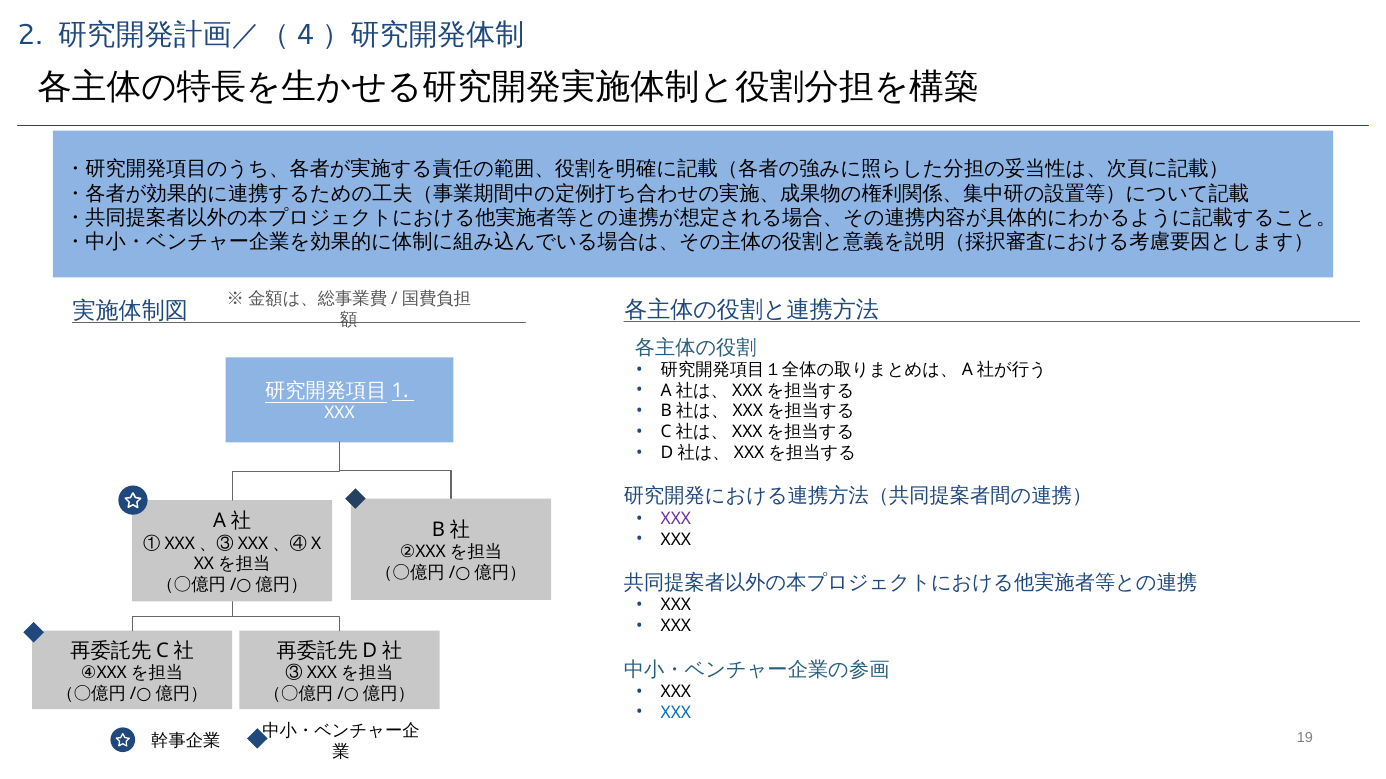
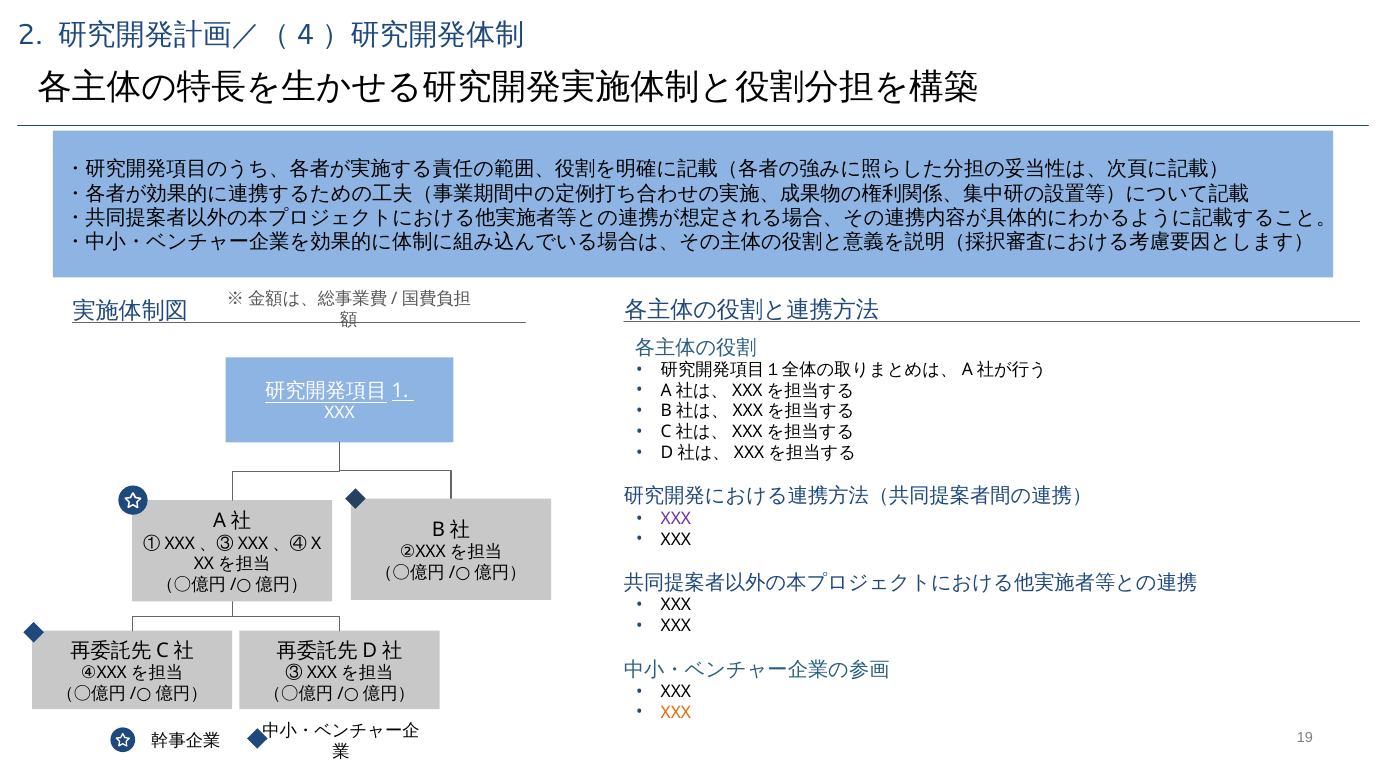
XXX colour: blue -> orange (676, 713)
